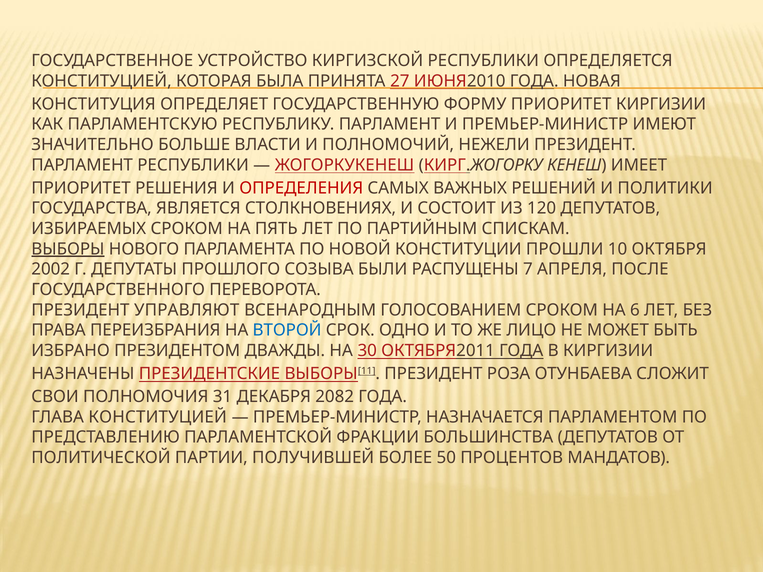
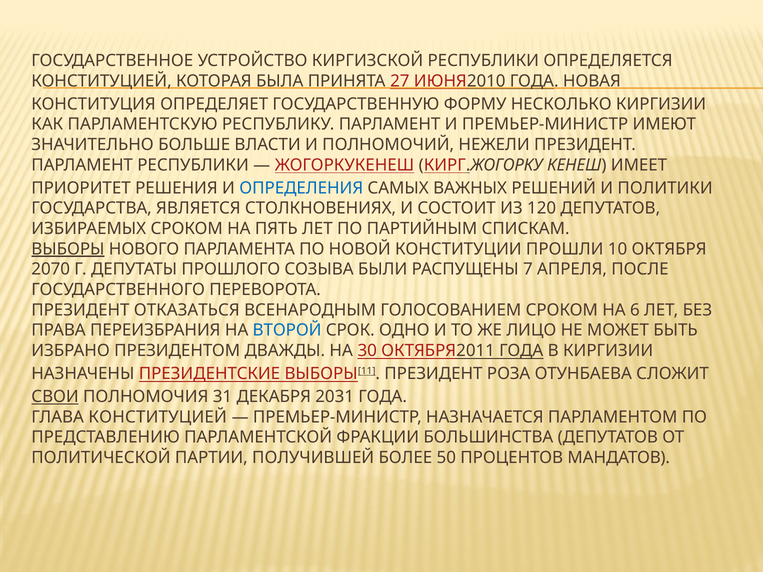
ФОРМУ ПРИОРИТЕТ: ПРИОРИТЕТ -> НЕСКОЛЬКО (561, 104)
ОПРЕДЕЛЕНИЯ colour: red -> blue (301, 188)
2002: 2002 -> 2070 (51, 269)
УПРАВЛЯЮТ: УПРАВЛЯЮТ -> ОТКАЗАТЬСЯ (187, 310)
СВОИ underline: none -> present (55, 397)
2082: 2082 -> 2031 (335, 397)
